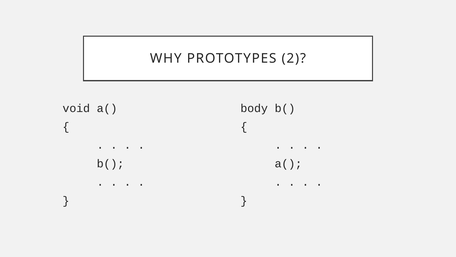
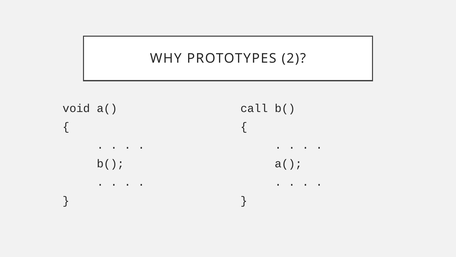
body: body -> call (254, 108)
